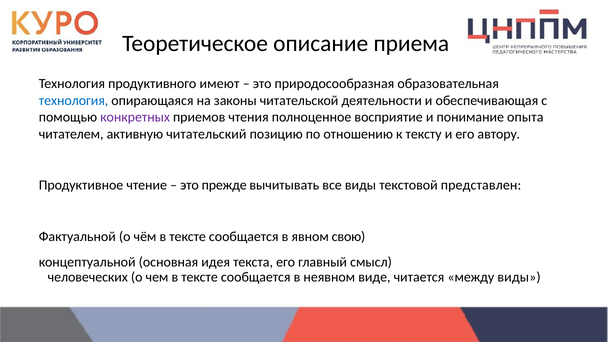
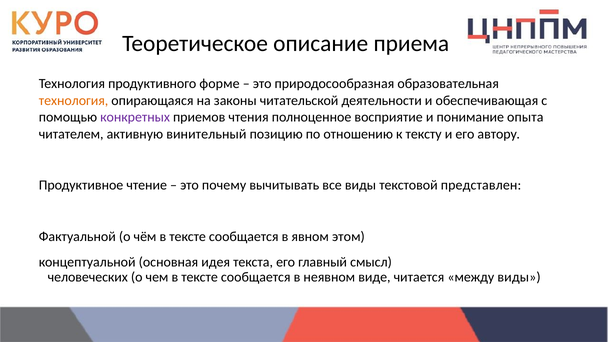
имеют: имеют -> форме (220, 84)
технология colour: blue -> orange (74, 101)
читательский: читательский -> винительный (206, 134)
прежде: прежде -> почему (224, 185)
свою: свою -> этом (348, 237)
